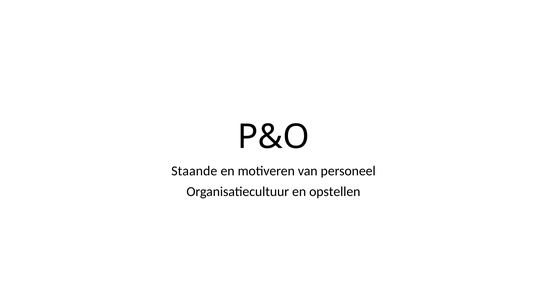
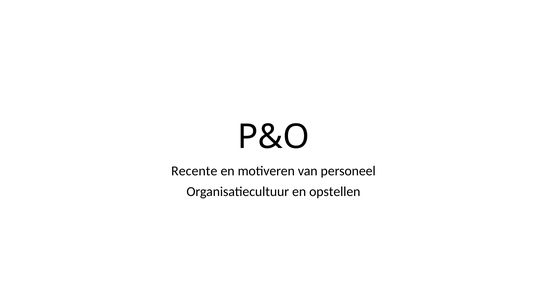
Staande: Staande -> Recente (194, 171)
